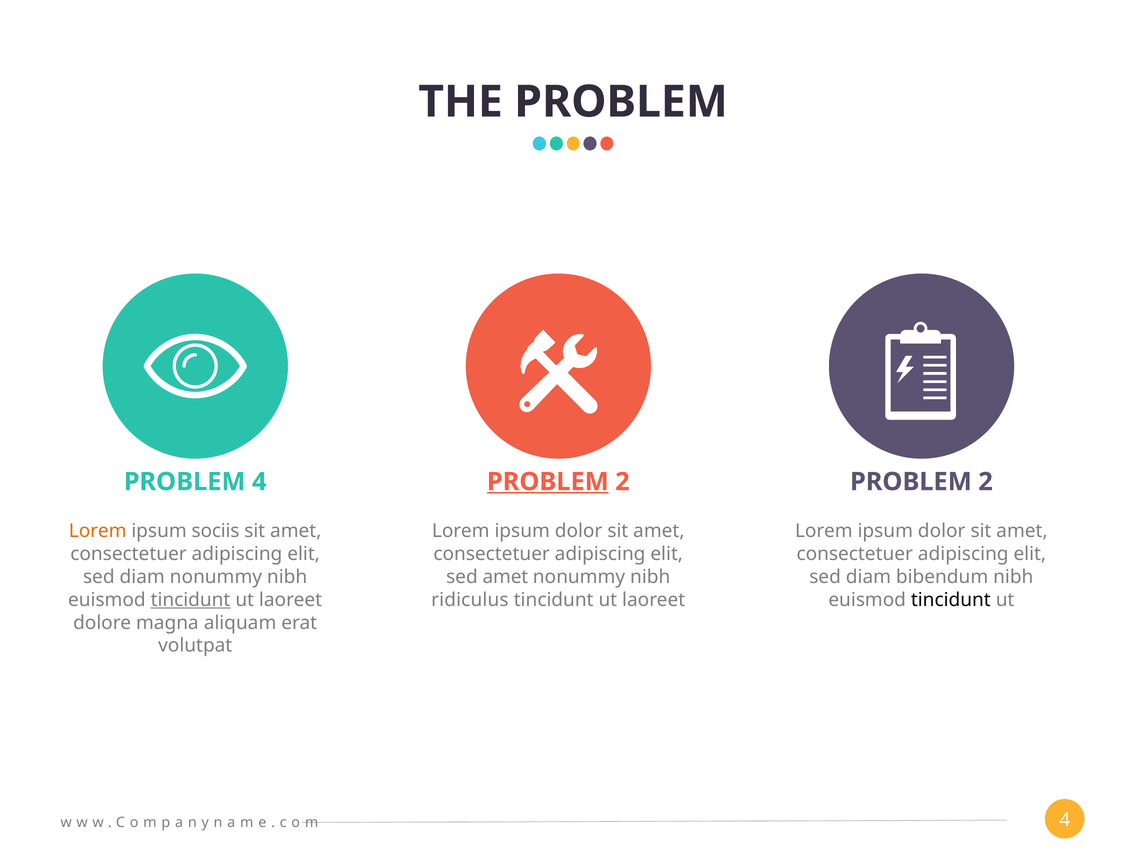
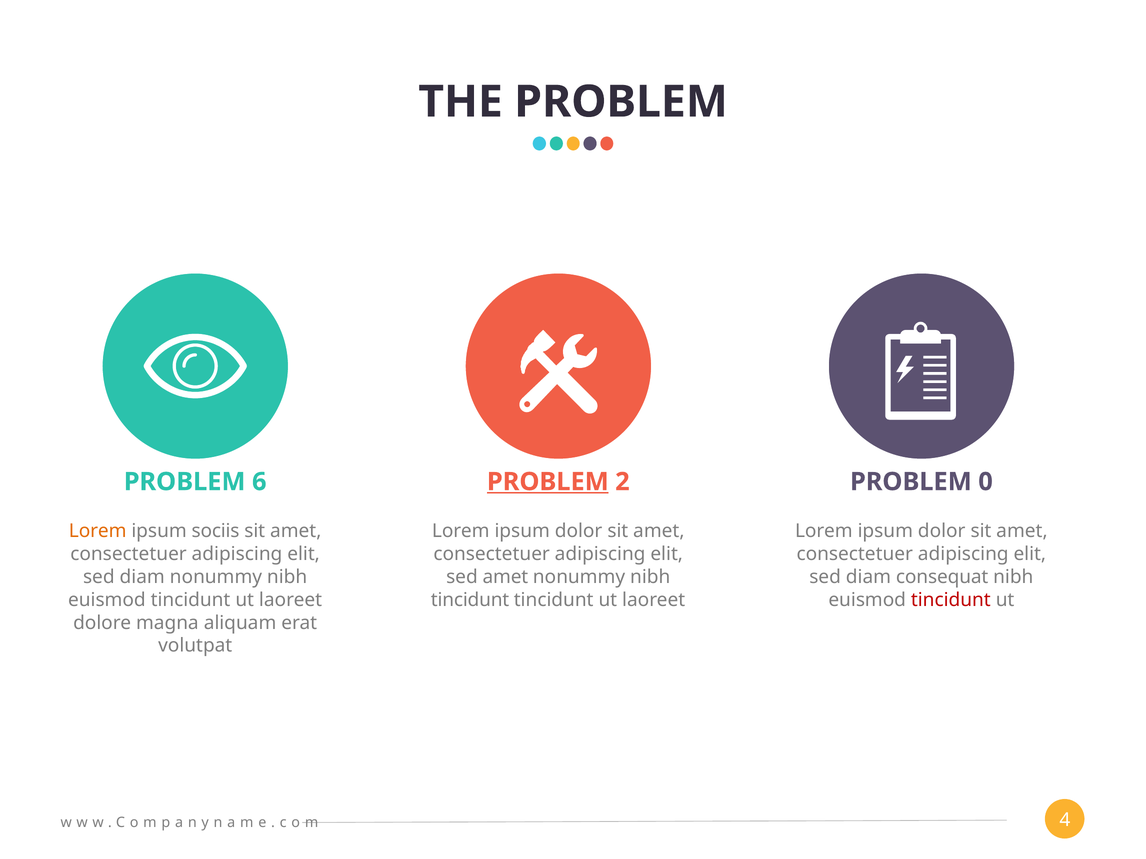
PROBLEM 4: 4 -> 6 (259, 482)
2: 2 -> 0 (986, 482)
bibendum: bibendum -> consequat (942, 577)
tincidunt underline: present -> none (191, 600)
ridiculus: ridiculus -> tincidunt (470, 600)
tincidunt colour: black -> red (951, 600)
